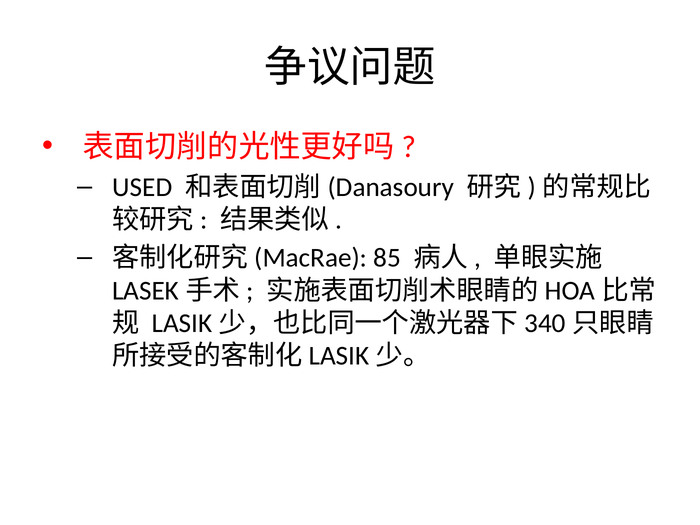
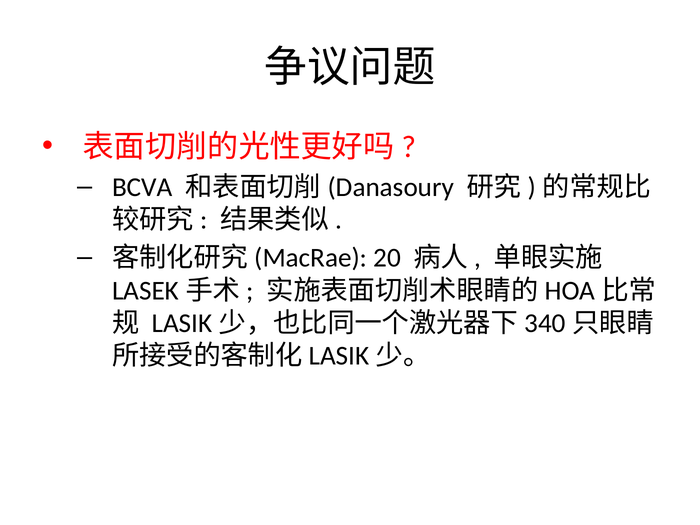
USED: USED -> BCVA (142, 187)
85: 85 -> 20 (387, 258)
